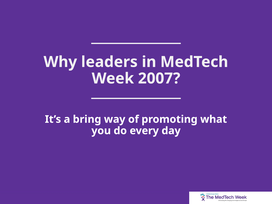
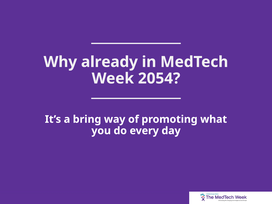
leaders: leaders -> already (109, 62)
2007: 2007 -> 2054 (159, 78)
